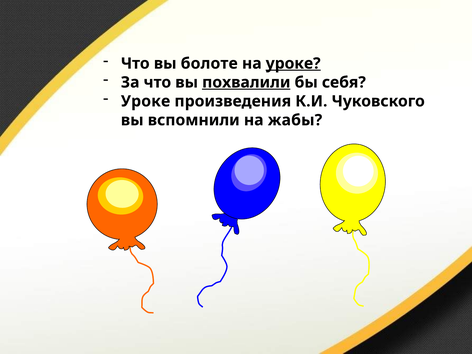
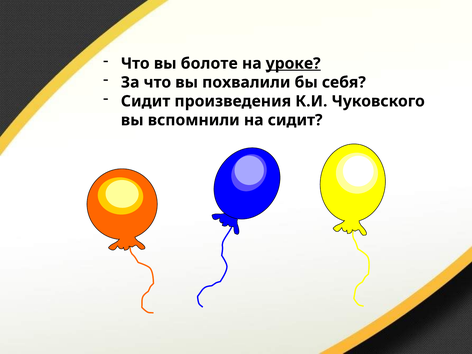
похвалили underline: present -> none (246, 82)
Уроке: Уроке -> Сидит (146, 101)
на жабы: жабы -> сидит (295, 120)
